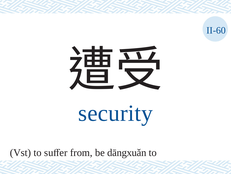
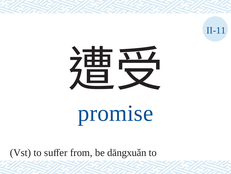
II-60: II-60 -> II-11 (216, 30)
security: security -> promise (116, 113)
